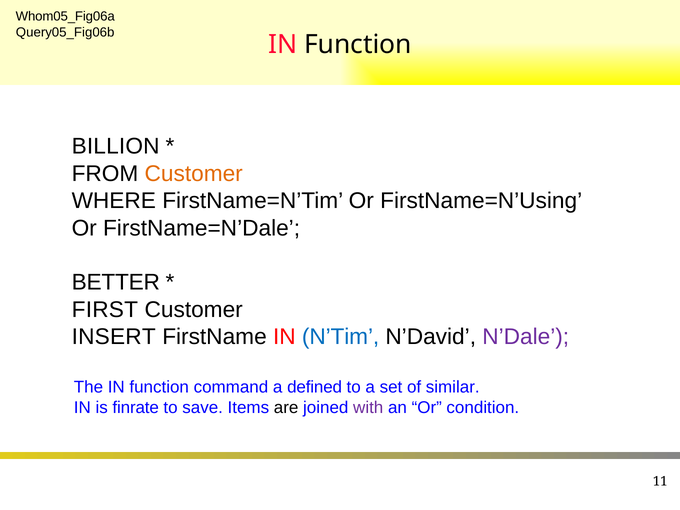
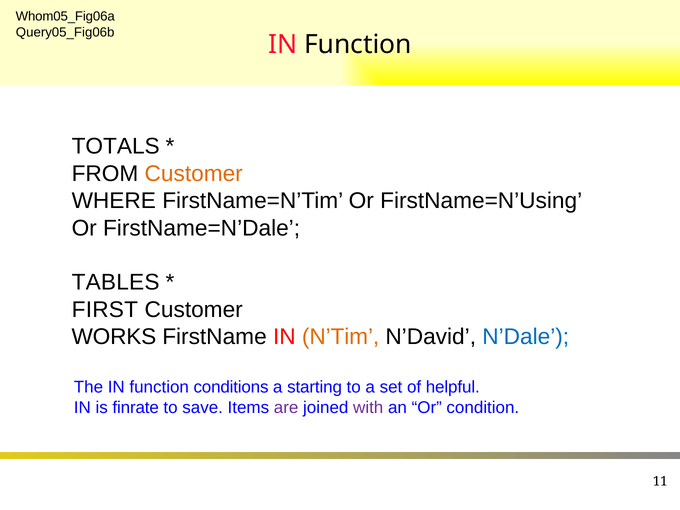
BILLION: BILLION -> TOTALS (116, 146)
BETTER: BETTER -> TABLES (116, 282)
INSERT: INSERT -> WORKS (114, 337)
N’Tim colour: blue -> orange (341, 337)
N’Dale colour: purple -> blue (526, 337)
command: command -> conditions (231, 387)
defined: defined -> starting (315, 387)
similar: similar -> helpful (453, 387)
are colour: black -> purple (286, 408)
